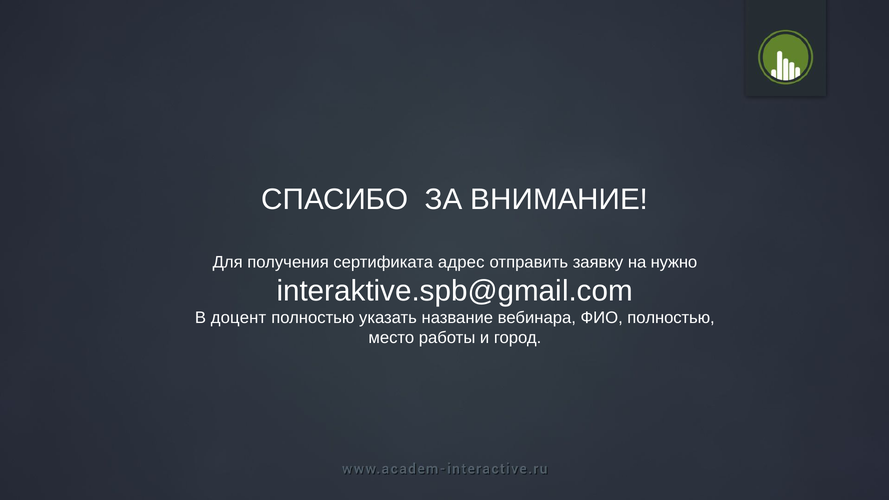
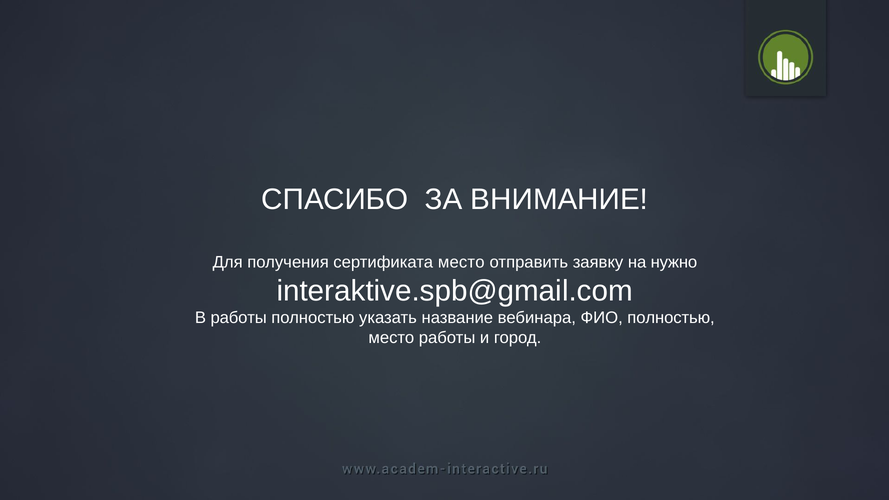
сертификата адрес: адрес -> место (461, 262)
В доцент: доцент -> работы (239, 318)
